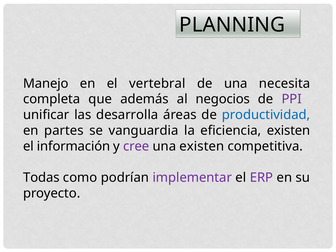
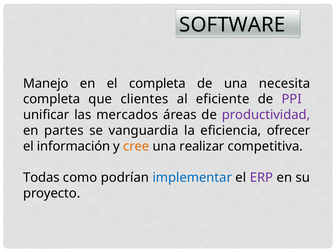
PLANNING: PLANNING -> SOFTWARE (232, 25)
el vertebral: vertebral -> completa (157, 83)
además: además -> clientes (144, 99)
negocios: negocios -> eficiente (223, 99)
desarrolla: desarrolla -> mercados (127, 115)
productividad colour: blue -> purple (266, 115)
eficiencia existen: existen -> ofrecer (289, 131)
cree colour: purple -> orange (136, 146)
una existen: existen -> realizar (202, 146)
implementar colour: purple -> blue (192, 178)
